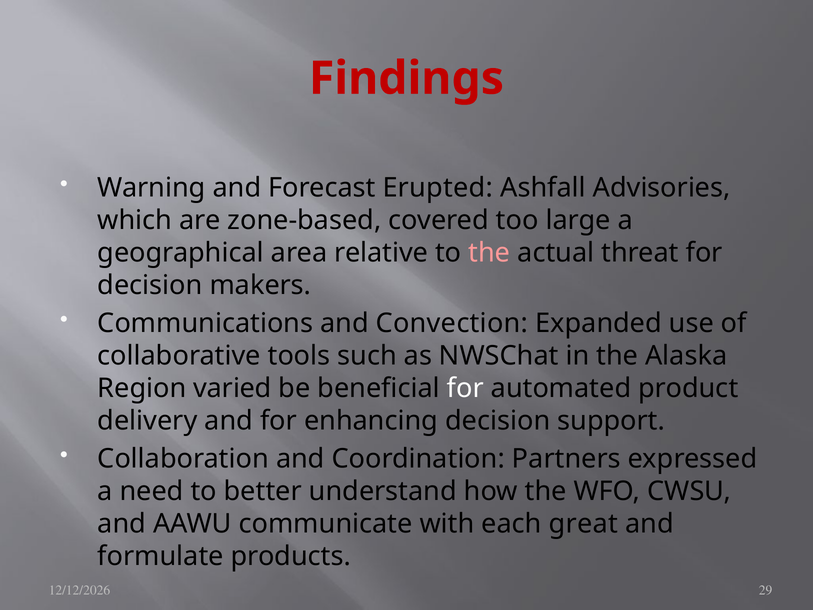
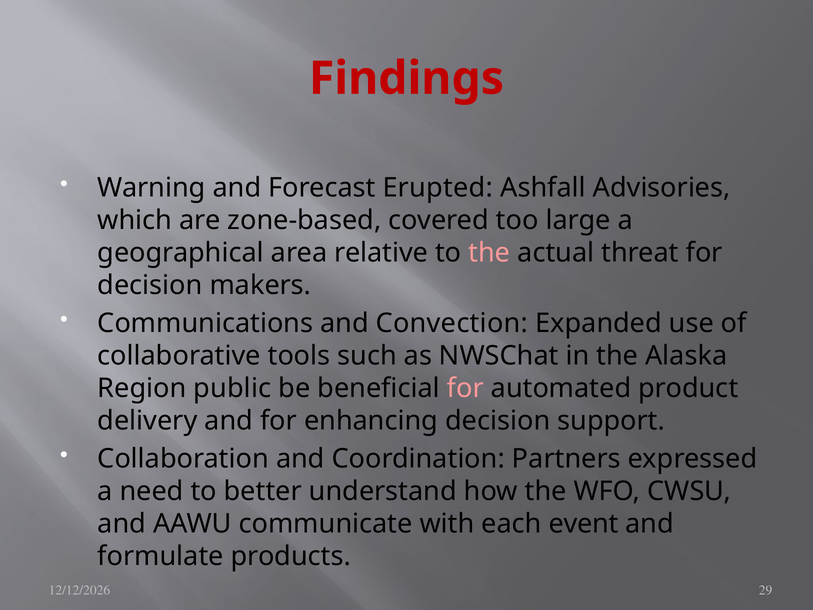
varied: varied -> public (232, 388)
for colour: white -> pink (465, 388)
great: great -> event (584, 524)
